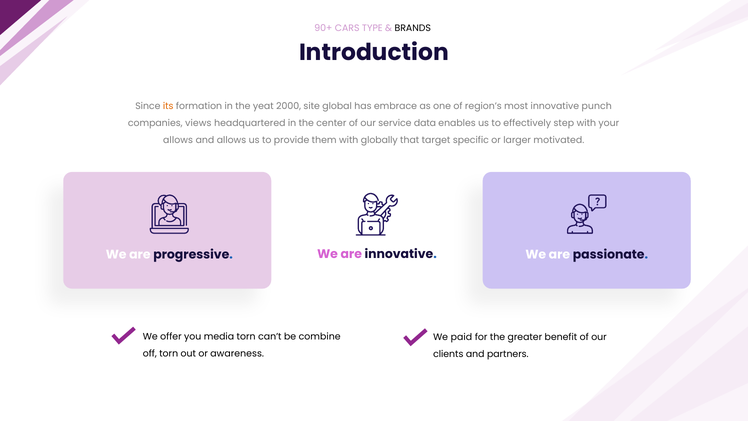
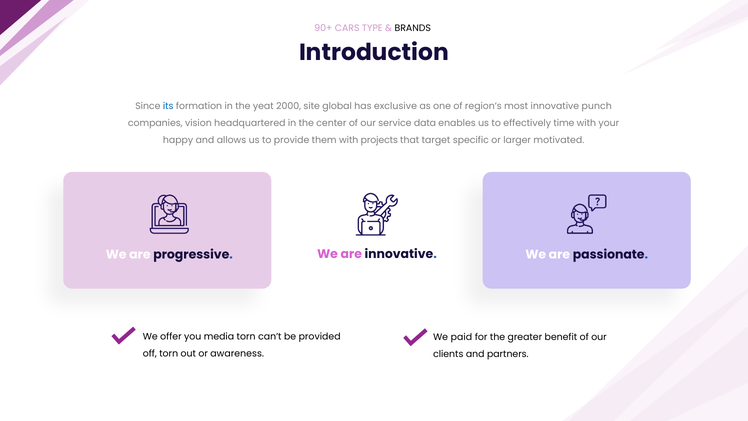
its colour: orange -> blue (168, 106)
embrace: embrace -> exclusive (395, 106)
views: views -> vision (198, 123)
step: step -> time (564, 123)
allows: allows -> happy (178, 140)
globally: globally -> projects (379, 140)
combine: combine -> provided (320, 336)
